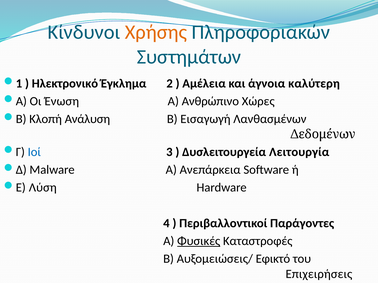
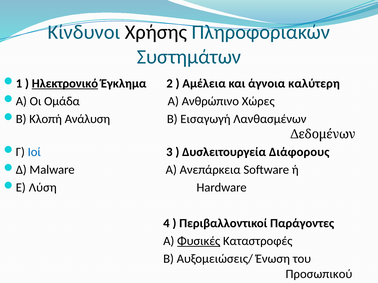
Χρήσης colour: orange -> black (156, 32)
Ηλεκτρονικό underline: none -> present (65, 84)
Ένωση: Ένωση -> Ομάδα (62, 101)
Λειτουργία: Λειτουργία -> Διάφορους (299, 152)
Εφικτό: Εφικτό -> Ένωση (273, 259)
Επιχειρήσεις: Επιχειρήσεις -> Προσωπικού (319, 274)
